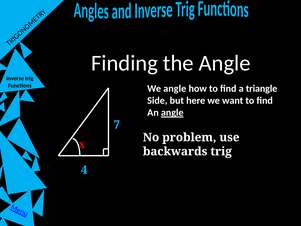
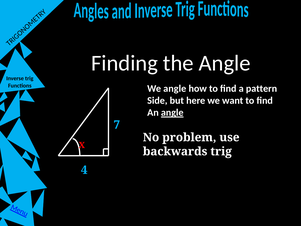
triangle: triangle -> pattern (262, 88)
